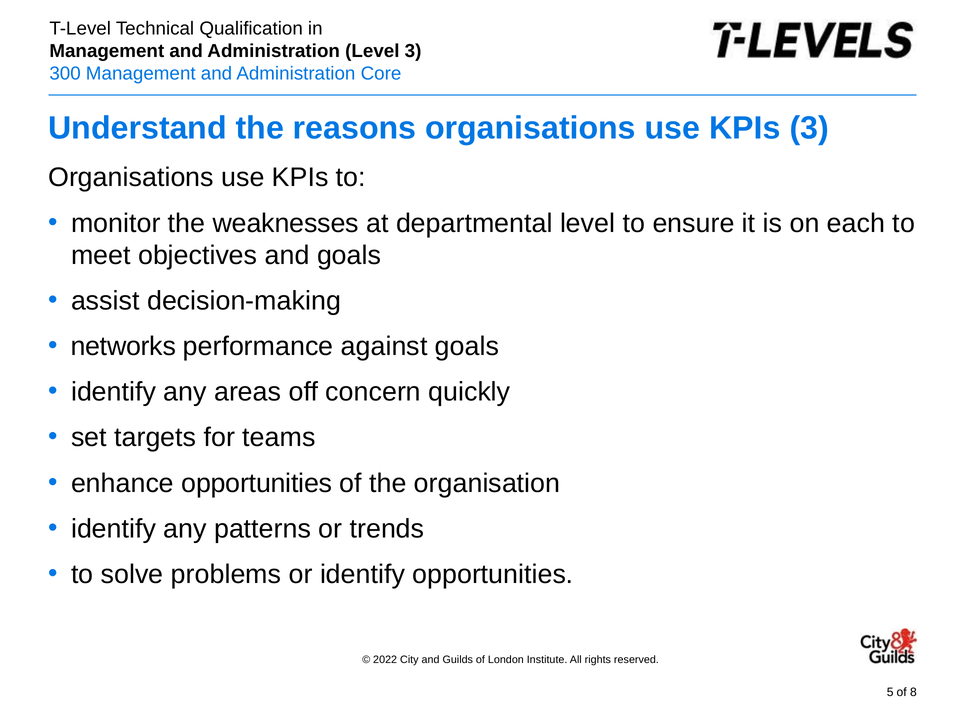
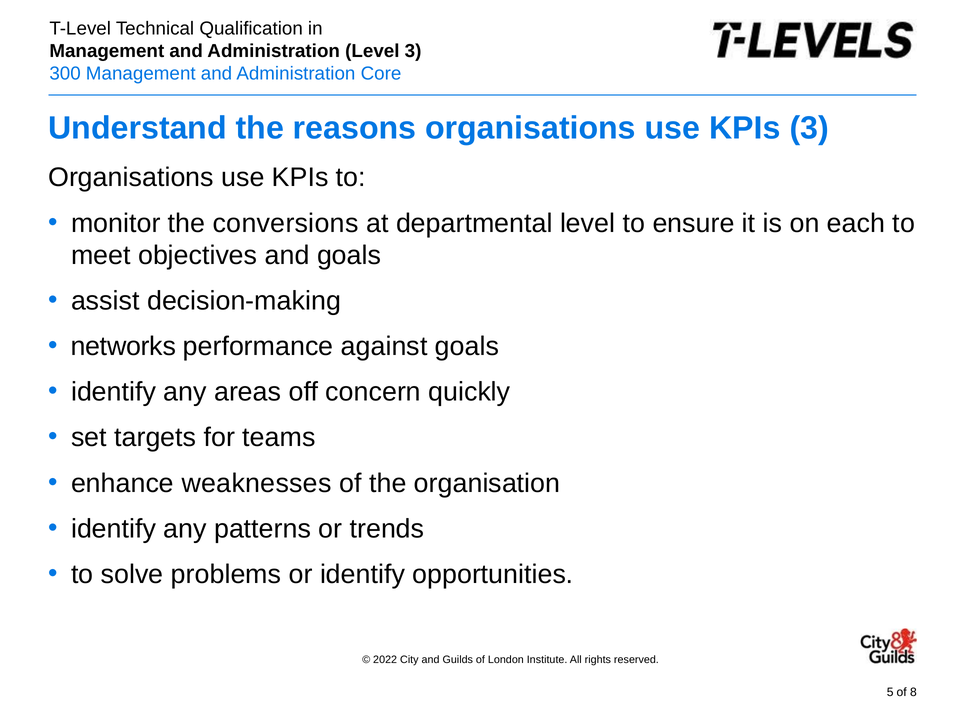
weaknesses: weaknesses -> conversions (286, 223)
enhance opportunities: opportunities -> weaknesses (257, 483)
